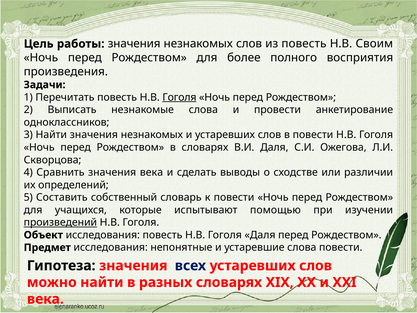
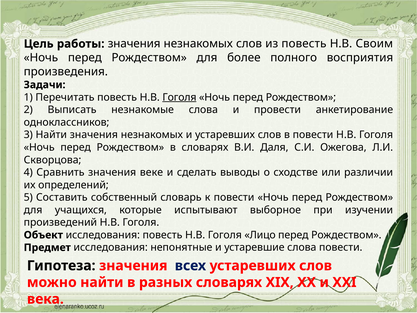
значения века: века -> веке (151, 172)
помощью: помощью -> выборное (275, 210)
произведений underline: present -> none (60, 222)
Гоголя Даля: Даля -> Лицо (260, 235)
